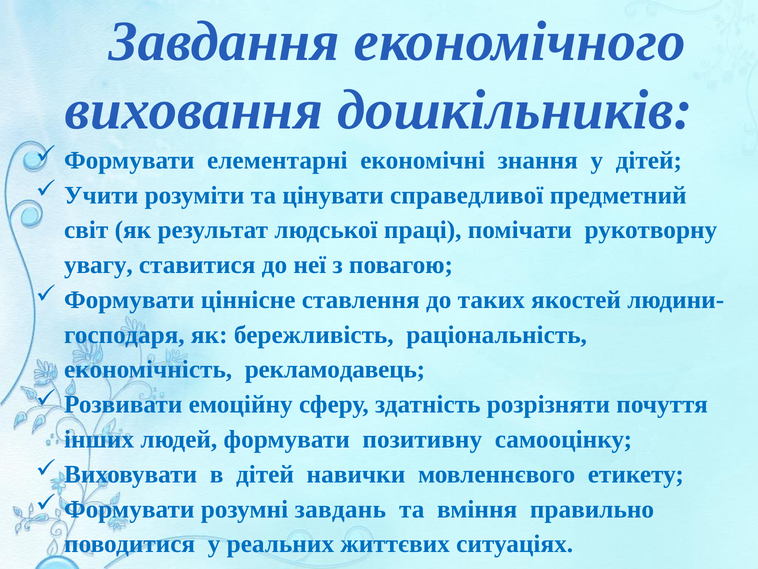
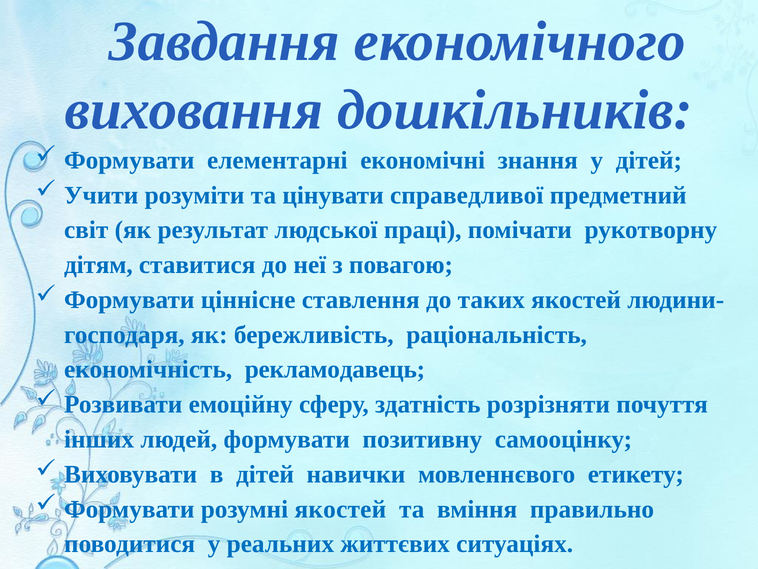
увагу: увагу -> дітям (98, 265)
розумні завдань: завдань -> якостей (340, 509)
